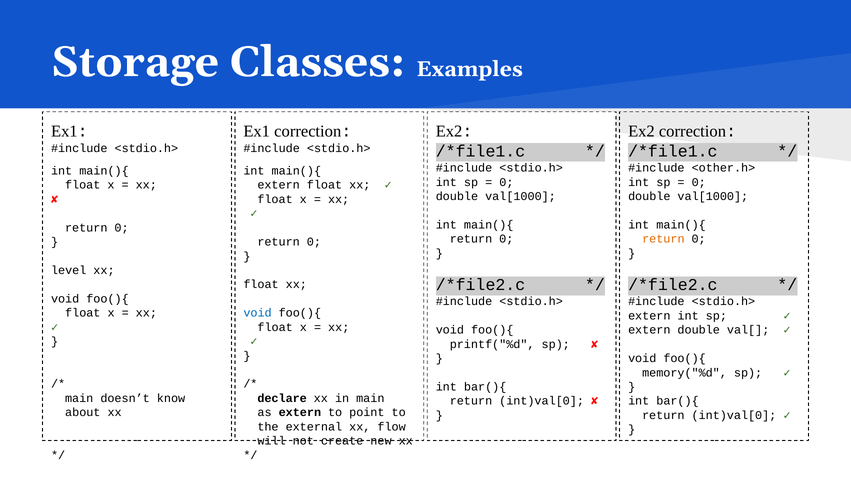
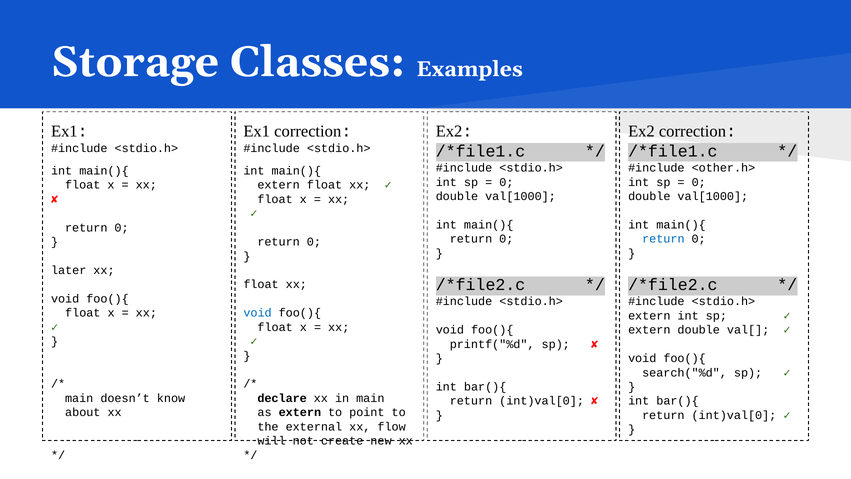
return colour: orange -> blue (663, 239)
level: level -> later (69, 270)
memory("%d: memory("%d -> search("%d (685, 372)
